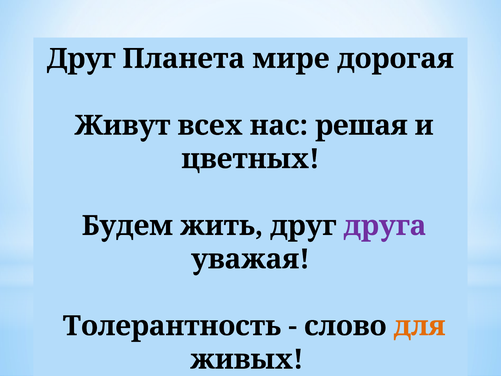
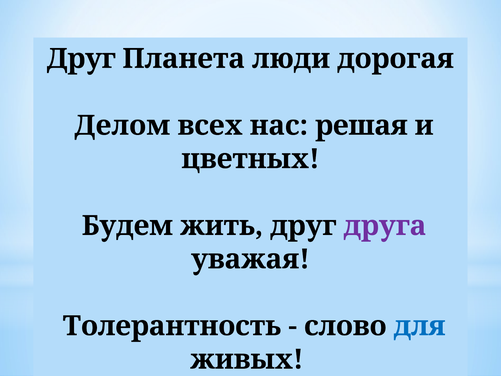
мире: мире -> люди (291, 59)
Живут: Живут -> Делом (122, 125)
для colour: orange -> blue (420, 326)
